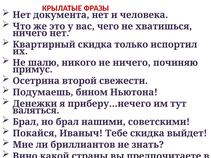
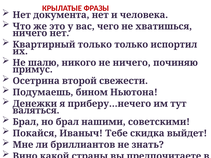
Квартирный скидка: скидка -> только (95, 45)
